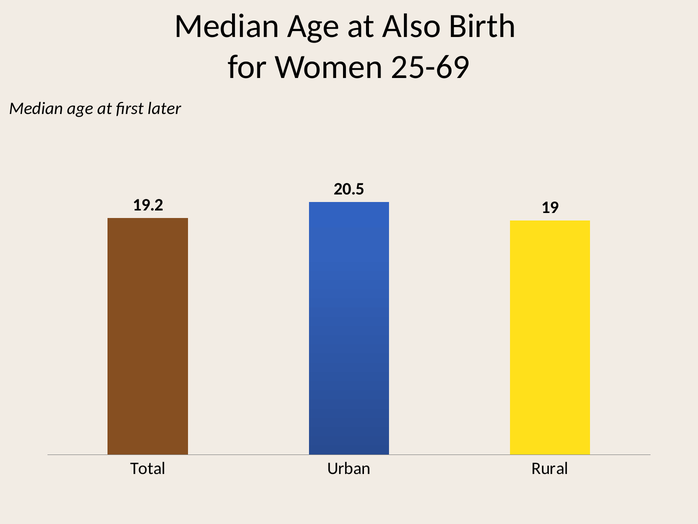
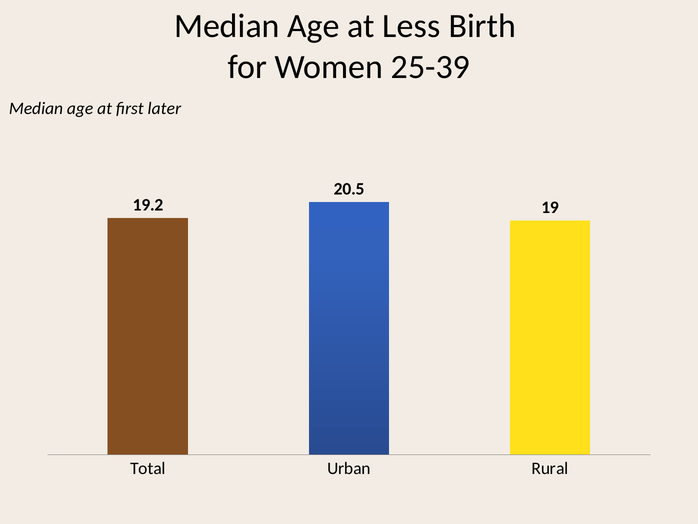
Also: Also -> Less (411, 26)
25-69: 25-69 -> 25-39 (430, 67)
